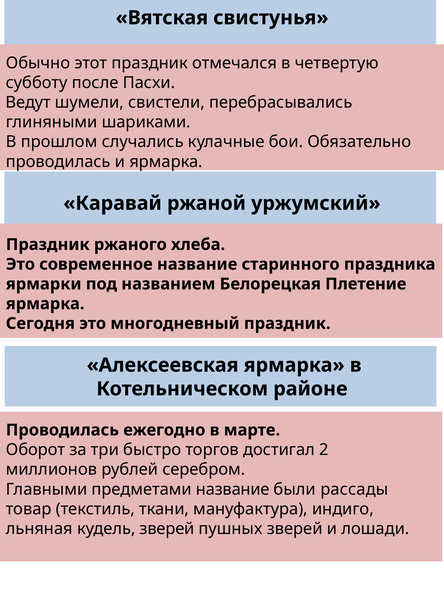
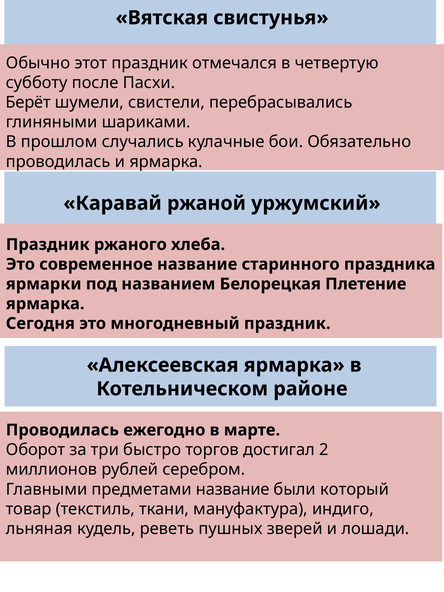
Ведут: Ведут -> Берёт (28, 102)
рассады: рассады -> который (355, 489)
кудель зверей: зверей -> реветь (167, 529)
